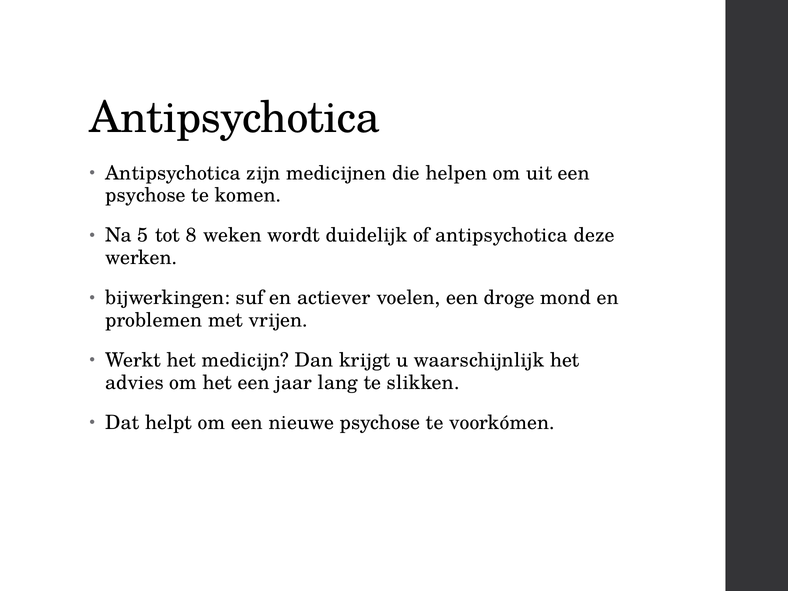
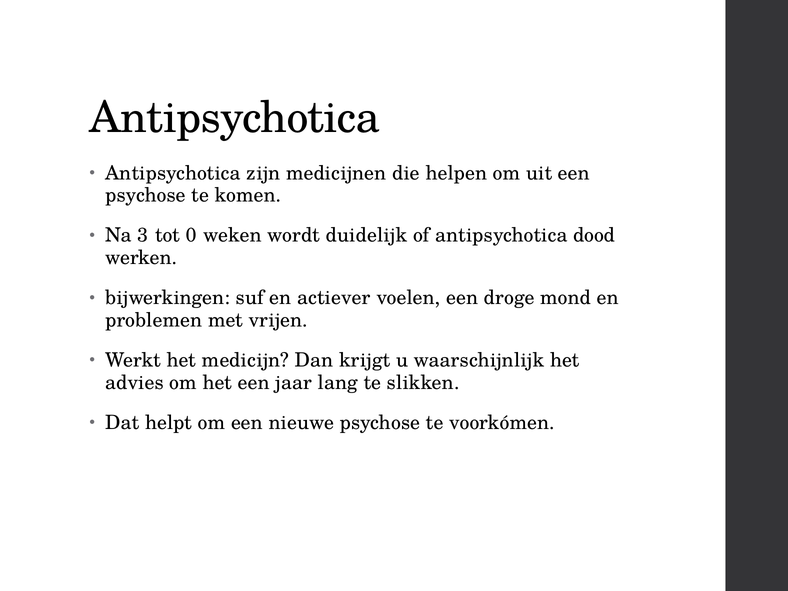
5: 5 -> 3 (143, 235)
8: 8 -> 0 (191, 235)
deze: deze -> dood (594, 235)
